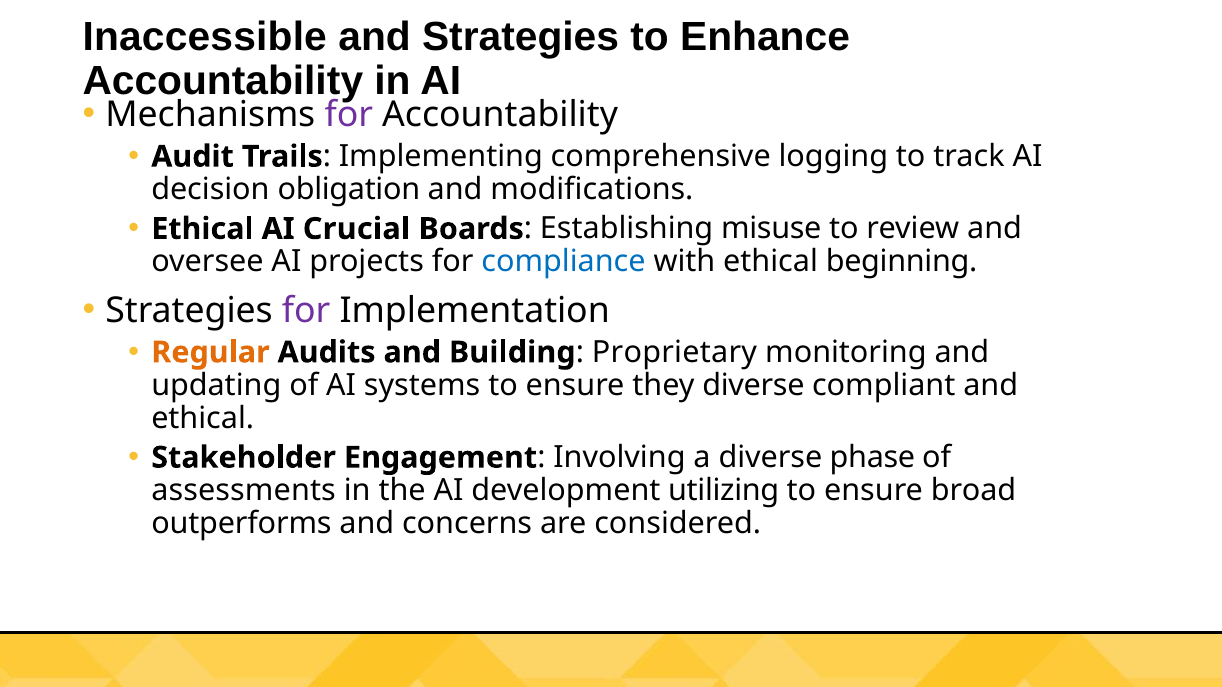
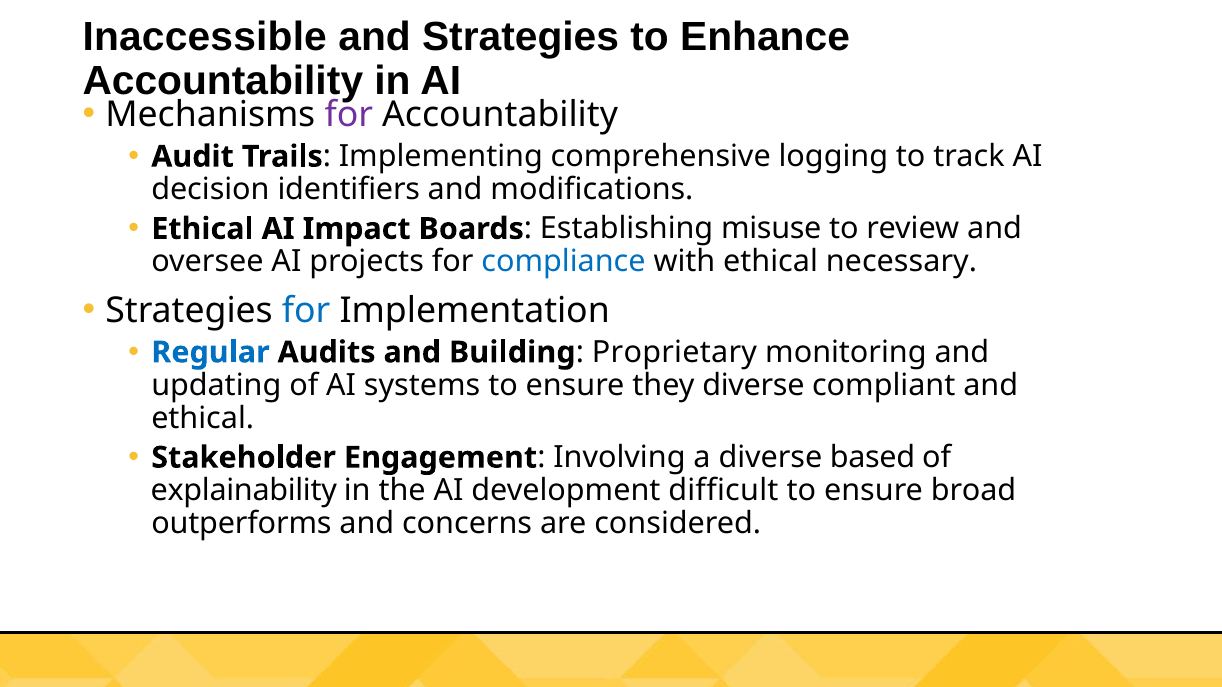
obligation: obligation -> identifiers (349, 190)
Crucial: Crucial -> Impact (357, 229)
beginning: beginning -> necessary (901, 262)
for colour: purple -> blue (306, 310)
Regular colour: orange -> blue (210, 353)
phase: phase -> based (872, 458)
assessments: assessments -> explainability (244, 491)
utilizing: utilizing -> difficult (723, 491)
